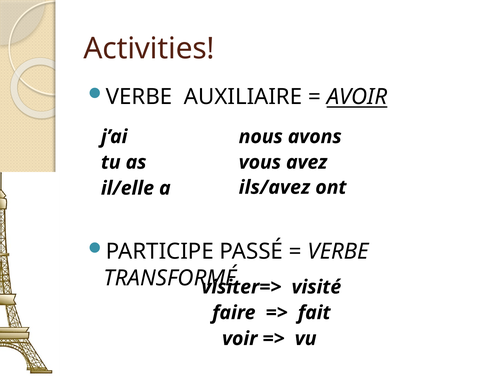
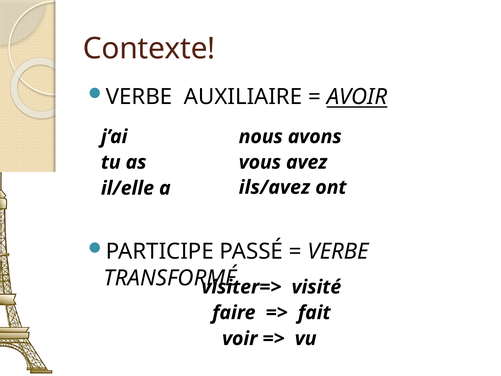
Activities: Activities -> Contexte (149, 48)
